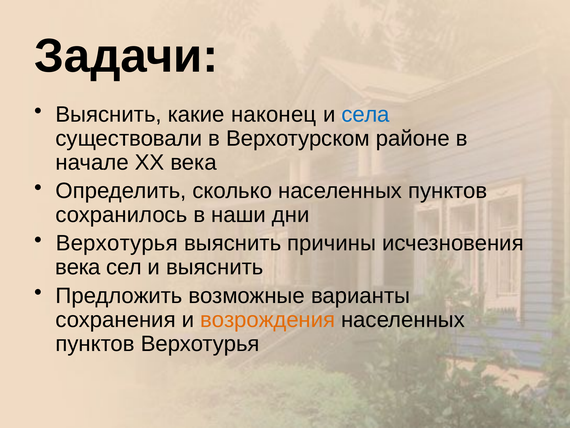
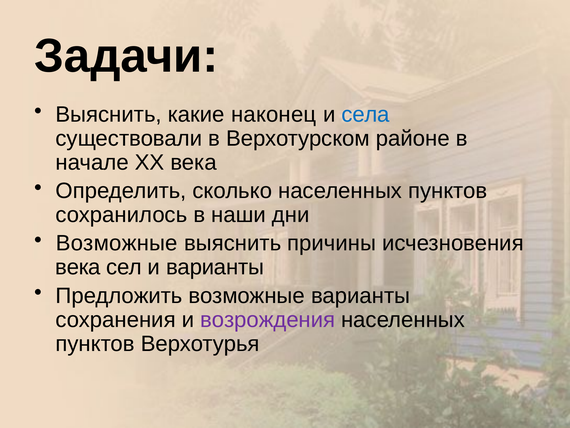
Верхотурья: Верхотурья -> Возможные (117, 243)
и выяснить: выяснить -> варианты (215, 267)
возрождения colour: orange -> purple (268, 319)
